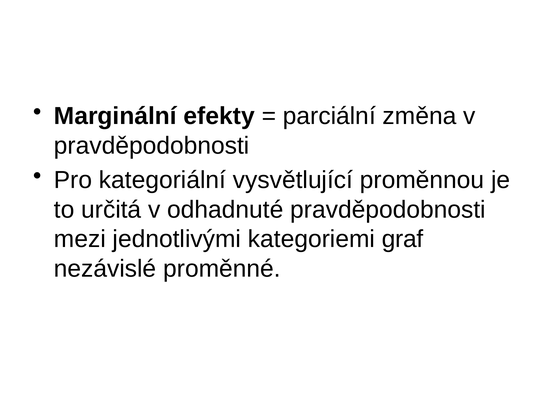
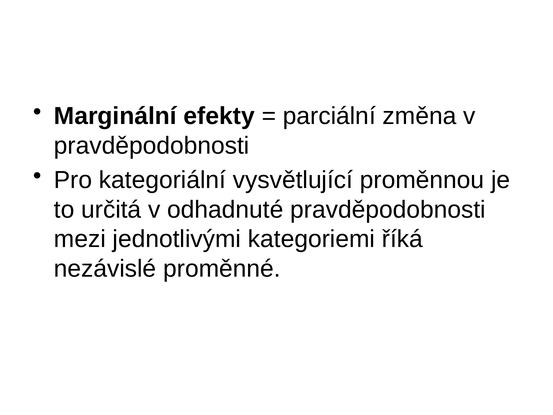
graf: graf -> říká (402, 239)
